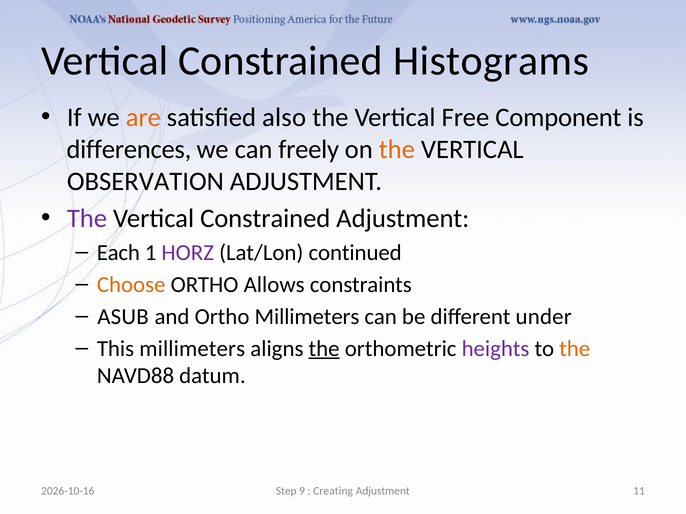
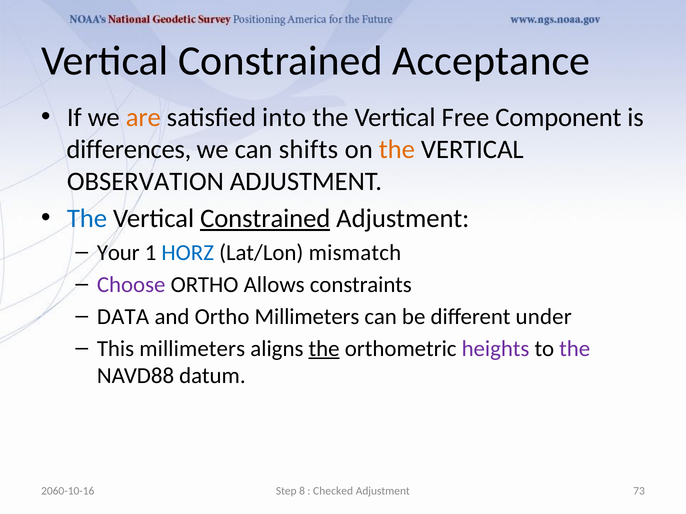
Histograms: Histograms -> Acceptance (491, 61)
also: also -> into (284, 117)
freely: freely -> shifts (308, 149)
The colour: purple -> blue (87, 219)
Constrained underline: none -> present (265, 219)
Each: Each -> Your (118, 253)
HORZ colour: purple -> blue (188, 253)
continued: continued -> mismatch (355, 253)
Choose colour: orange -> purple (131, 285)
ASUB: ASUB -> DATA (123, 317)
the colour: orange -> purple (575, 349)
2026-10-16: 2026-10-16 -> 2060-10-16 (68, 491)
9: 9 -> 8 (302, 491)
Creating: Creating -> Checked (333, 491)
11: 11 -> 73 (639, 491)
